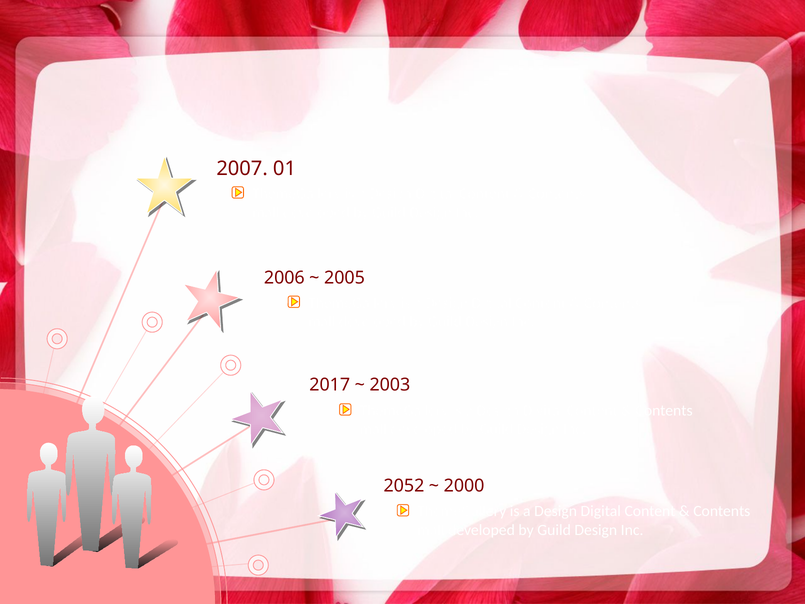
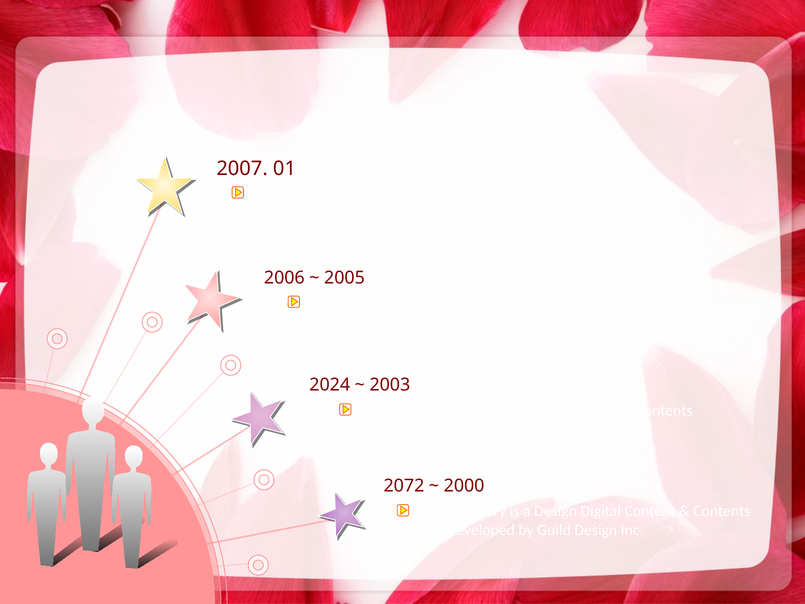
2017: 2017 -> 2024 (330, 385)
2052: 2052 -> 2072 (404, 486)
